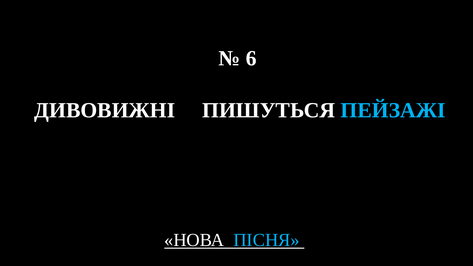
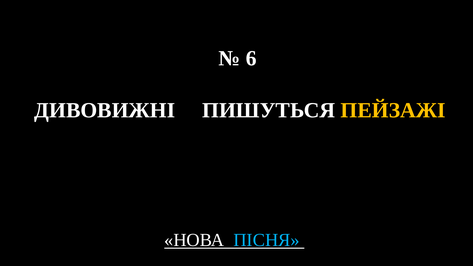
ПЕЙЗАЖІ colour: light blue -> yellow (393, 110)
